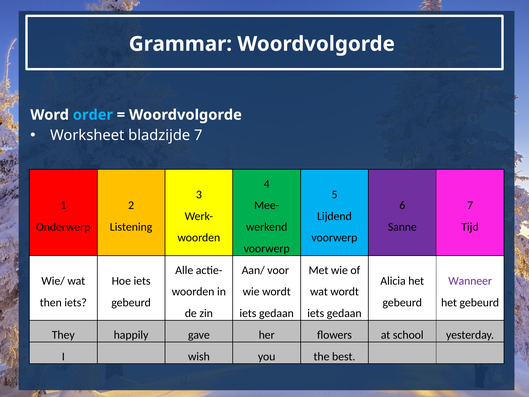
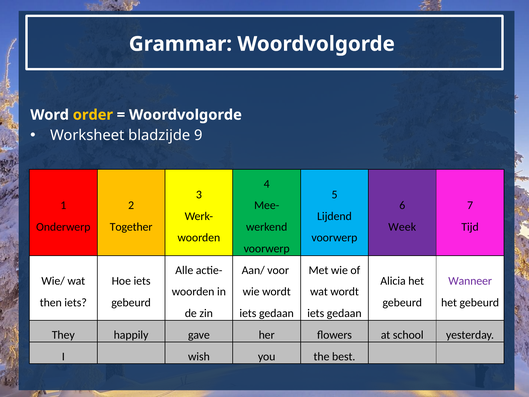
order colour: light blue -> yellow (93, 115)
bladzijde 7: 7 -> 9 (198, 135)
Listening: Listening -> Together (131, 227)
Sanne: Sanne -> Week (402, 227)
